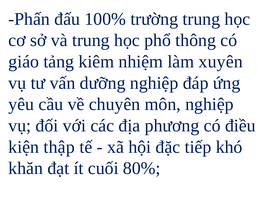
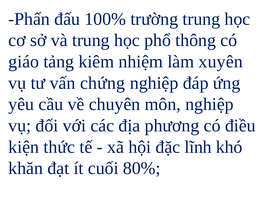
dưỡng: dưỡng -> chứng (103, 83)
thập: thập -> thức (59, 147)
tiếp: tiếp -> lĩnh (198, 147)
